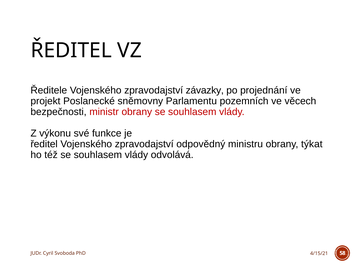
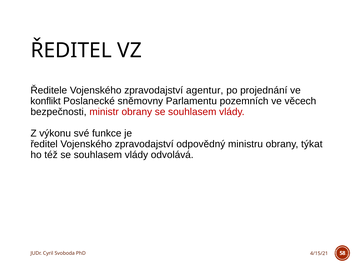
závazky: závazky -> agentur (205, 90)
projekt: projekt -> konflikt (46, 101)
